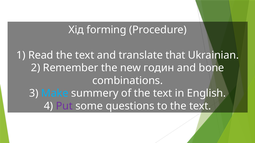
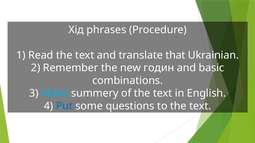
forming: forming -> phrases (106, 30)
bone: bone -> basic (211, 68)
Put colour: purple -> blue (64, 106)
